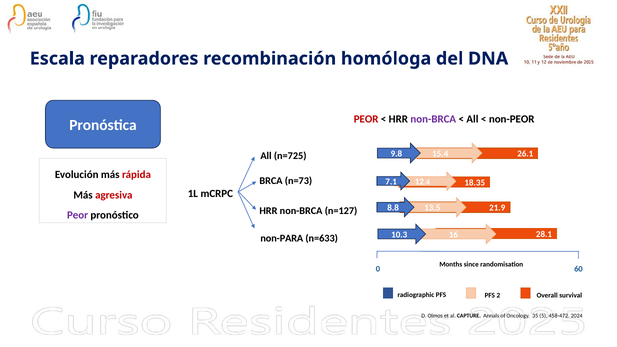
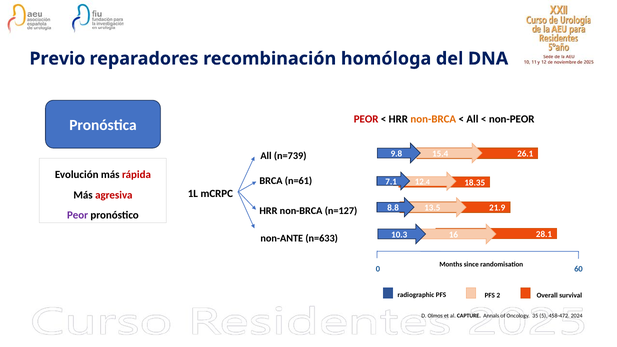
Escala: Escala -> Previo (57, 59)
non-BRCA colour: purple -> orange (433, 119)
n=725: n=725 -> n=739 (290, 156)
n=73: n=73 -> n=61 (299, 181)
non-PARA: non-PARA -> non-ANTE (282, 238)
